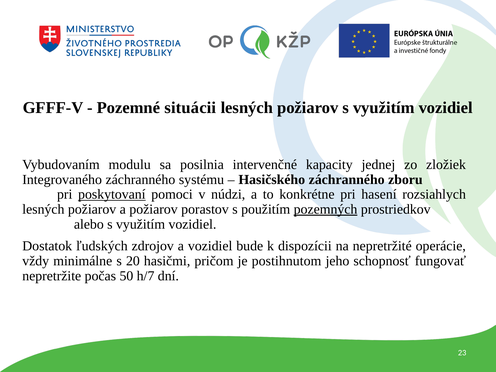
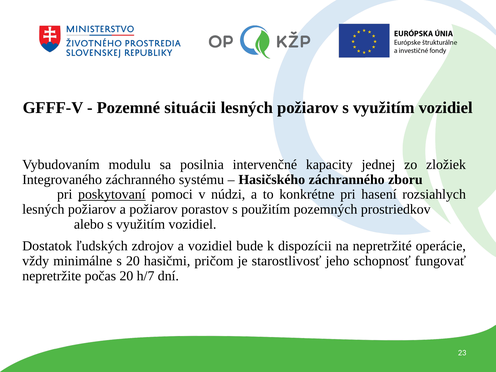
pozemných underline: present -> none (326, 209)
postihnutom: postihnutom -> starostlivosť (287, 261)
počas 50: 50 -> 20 (126, 276)
